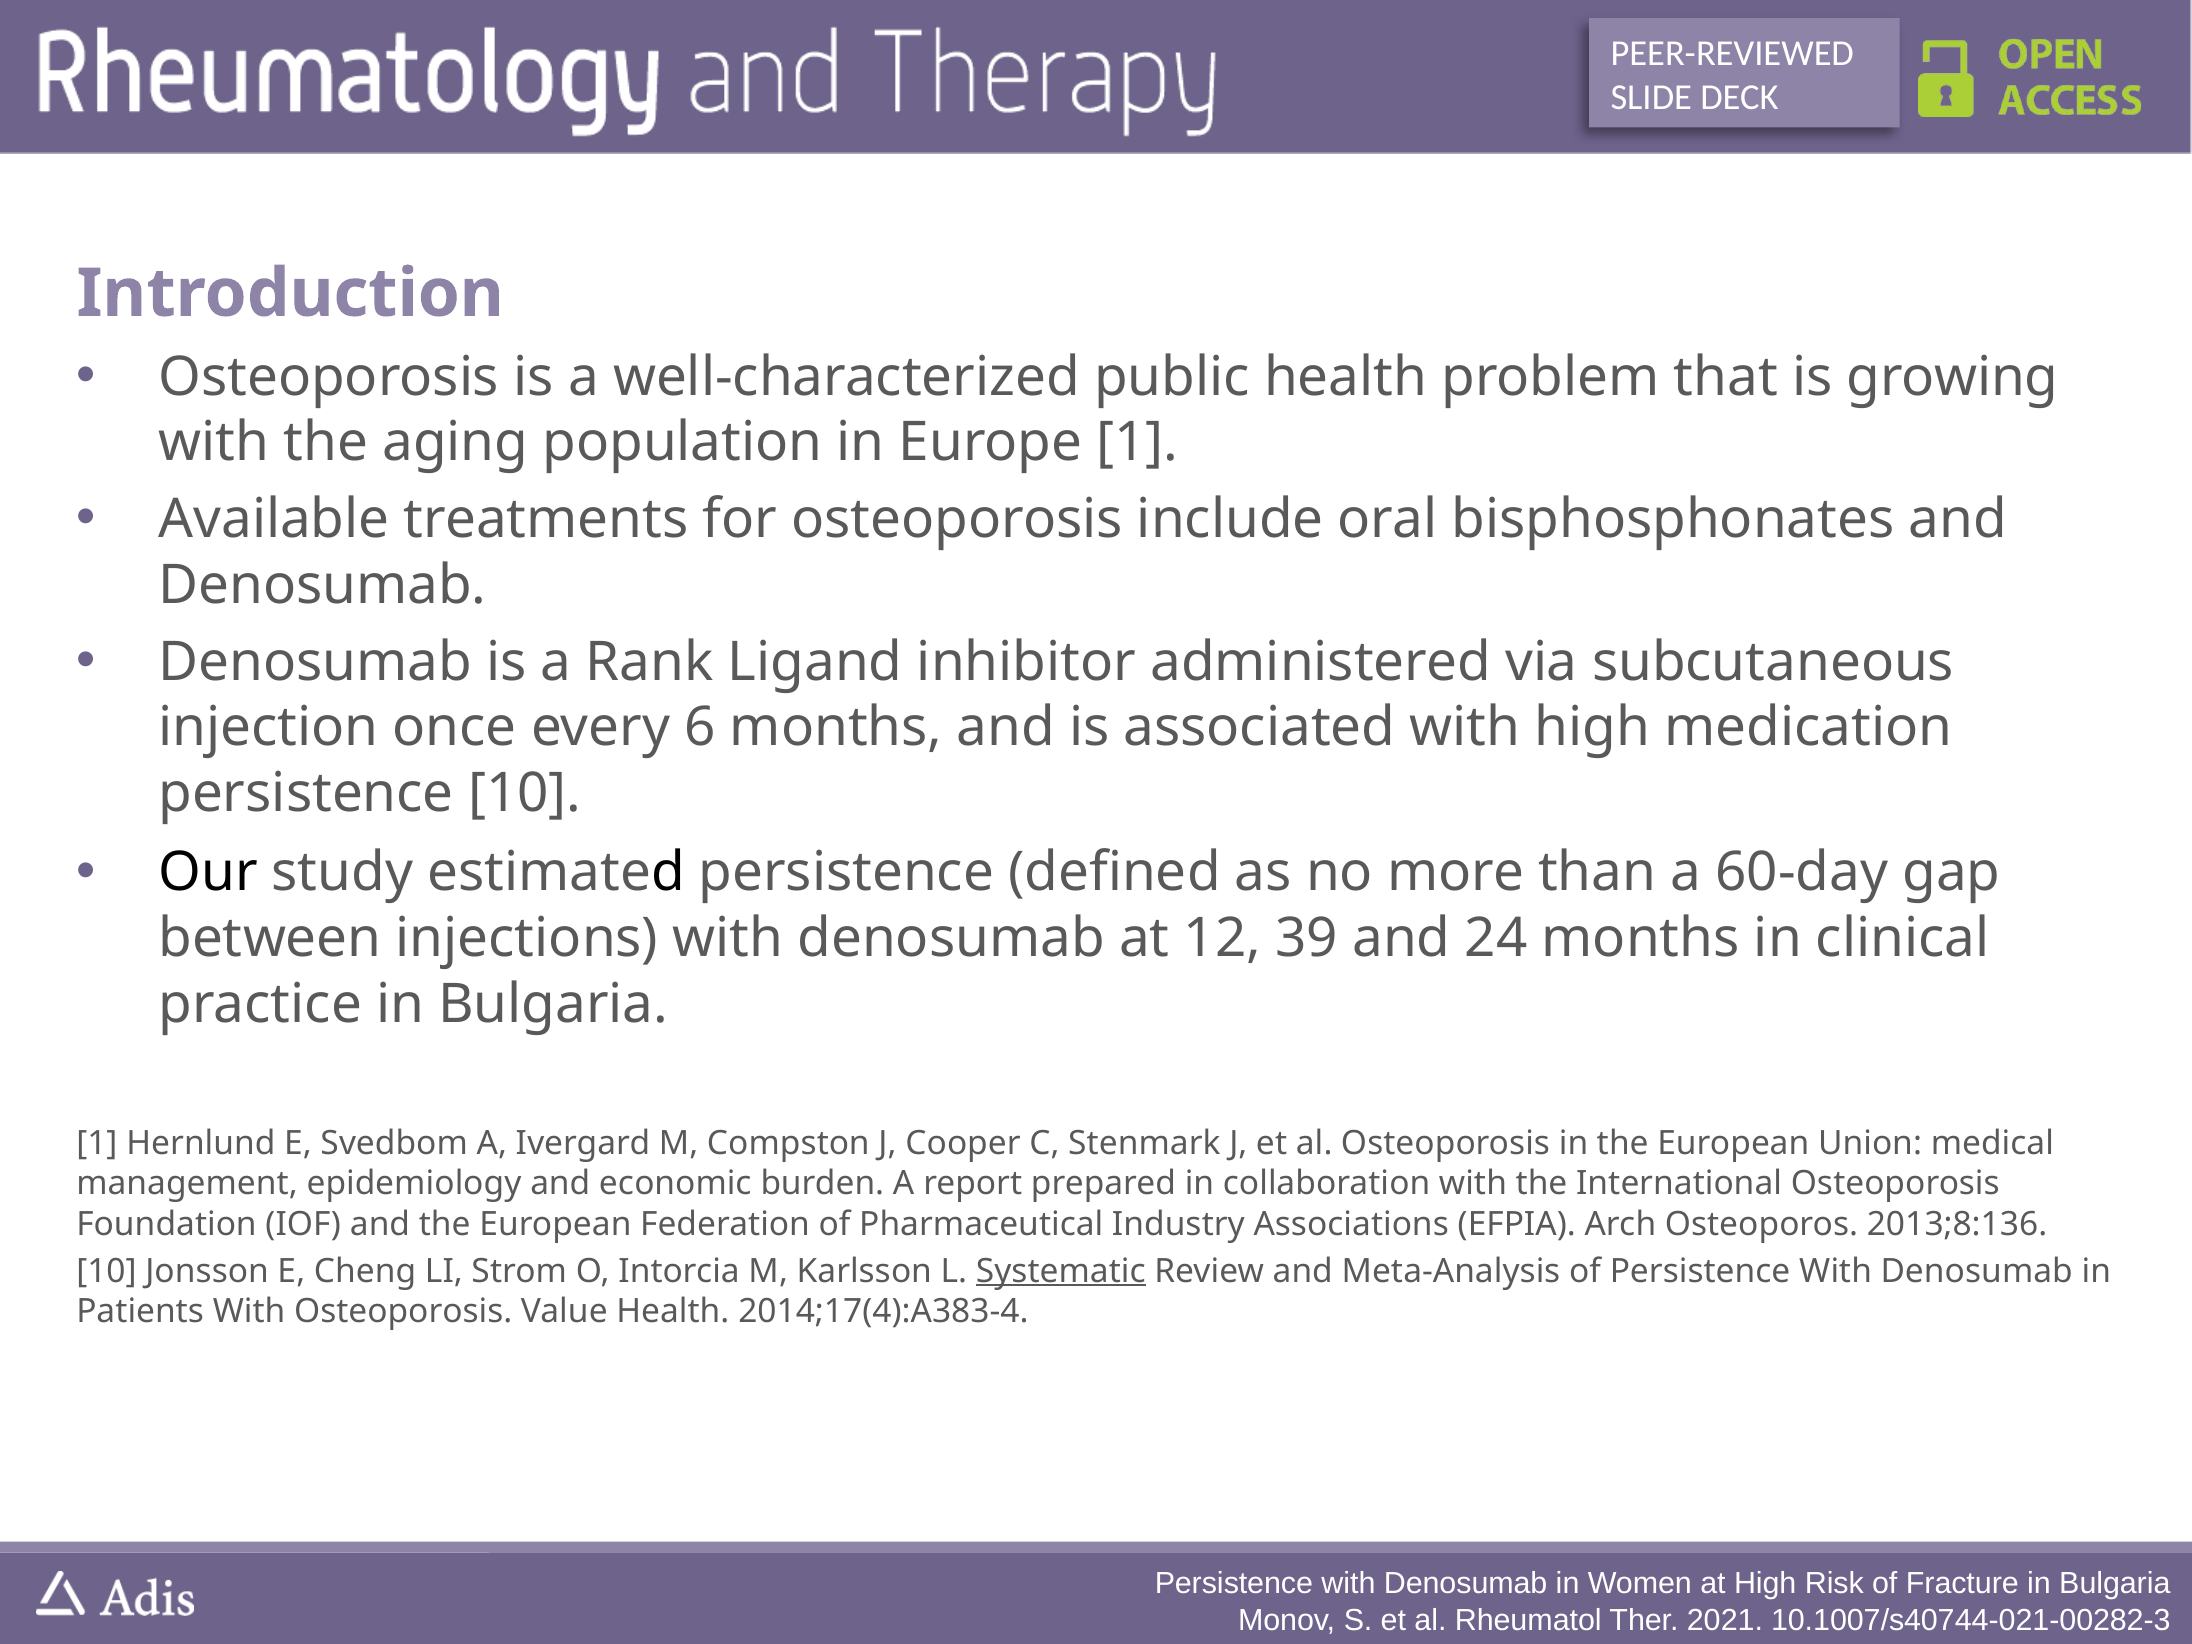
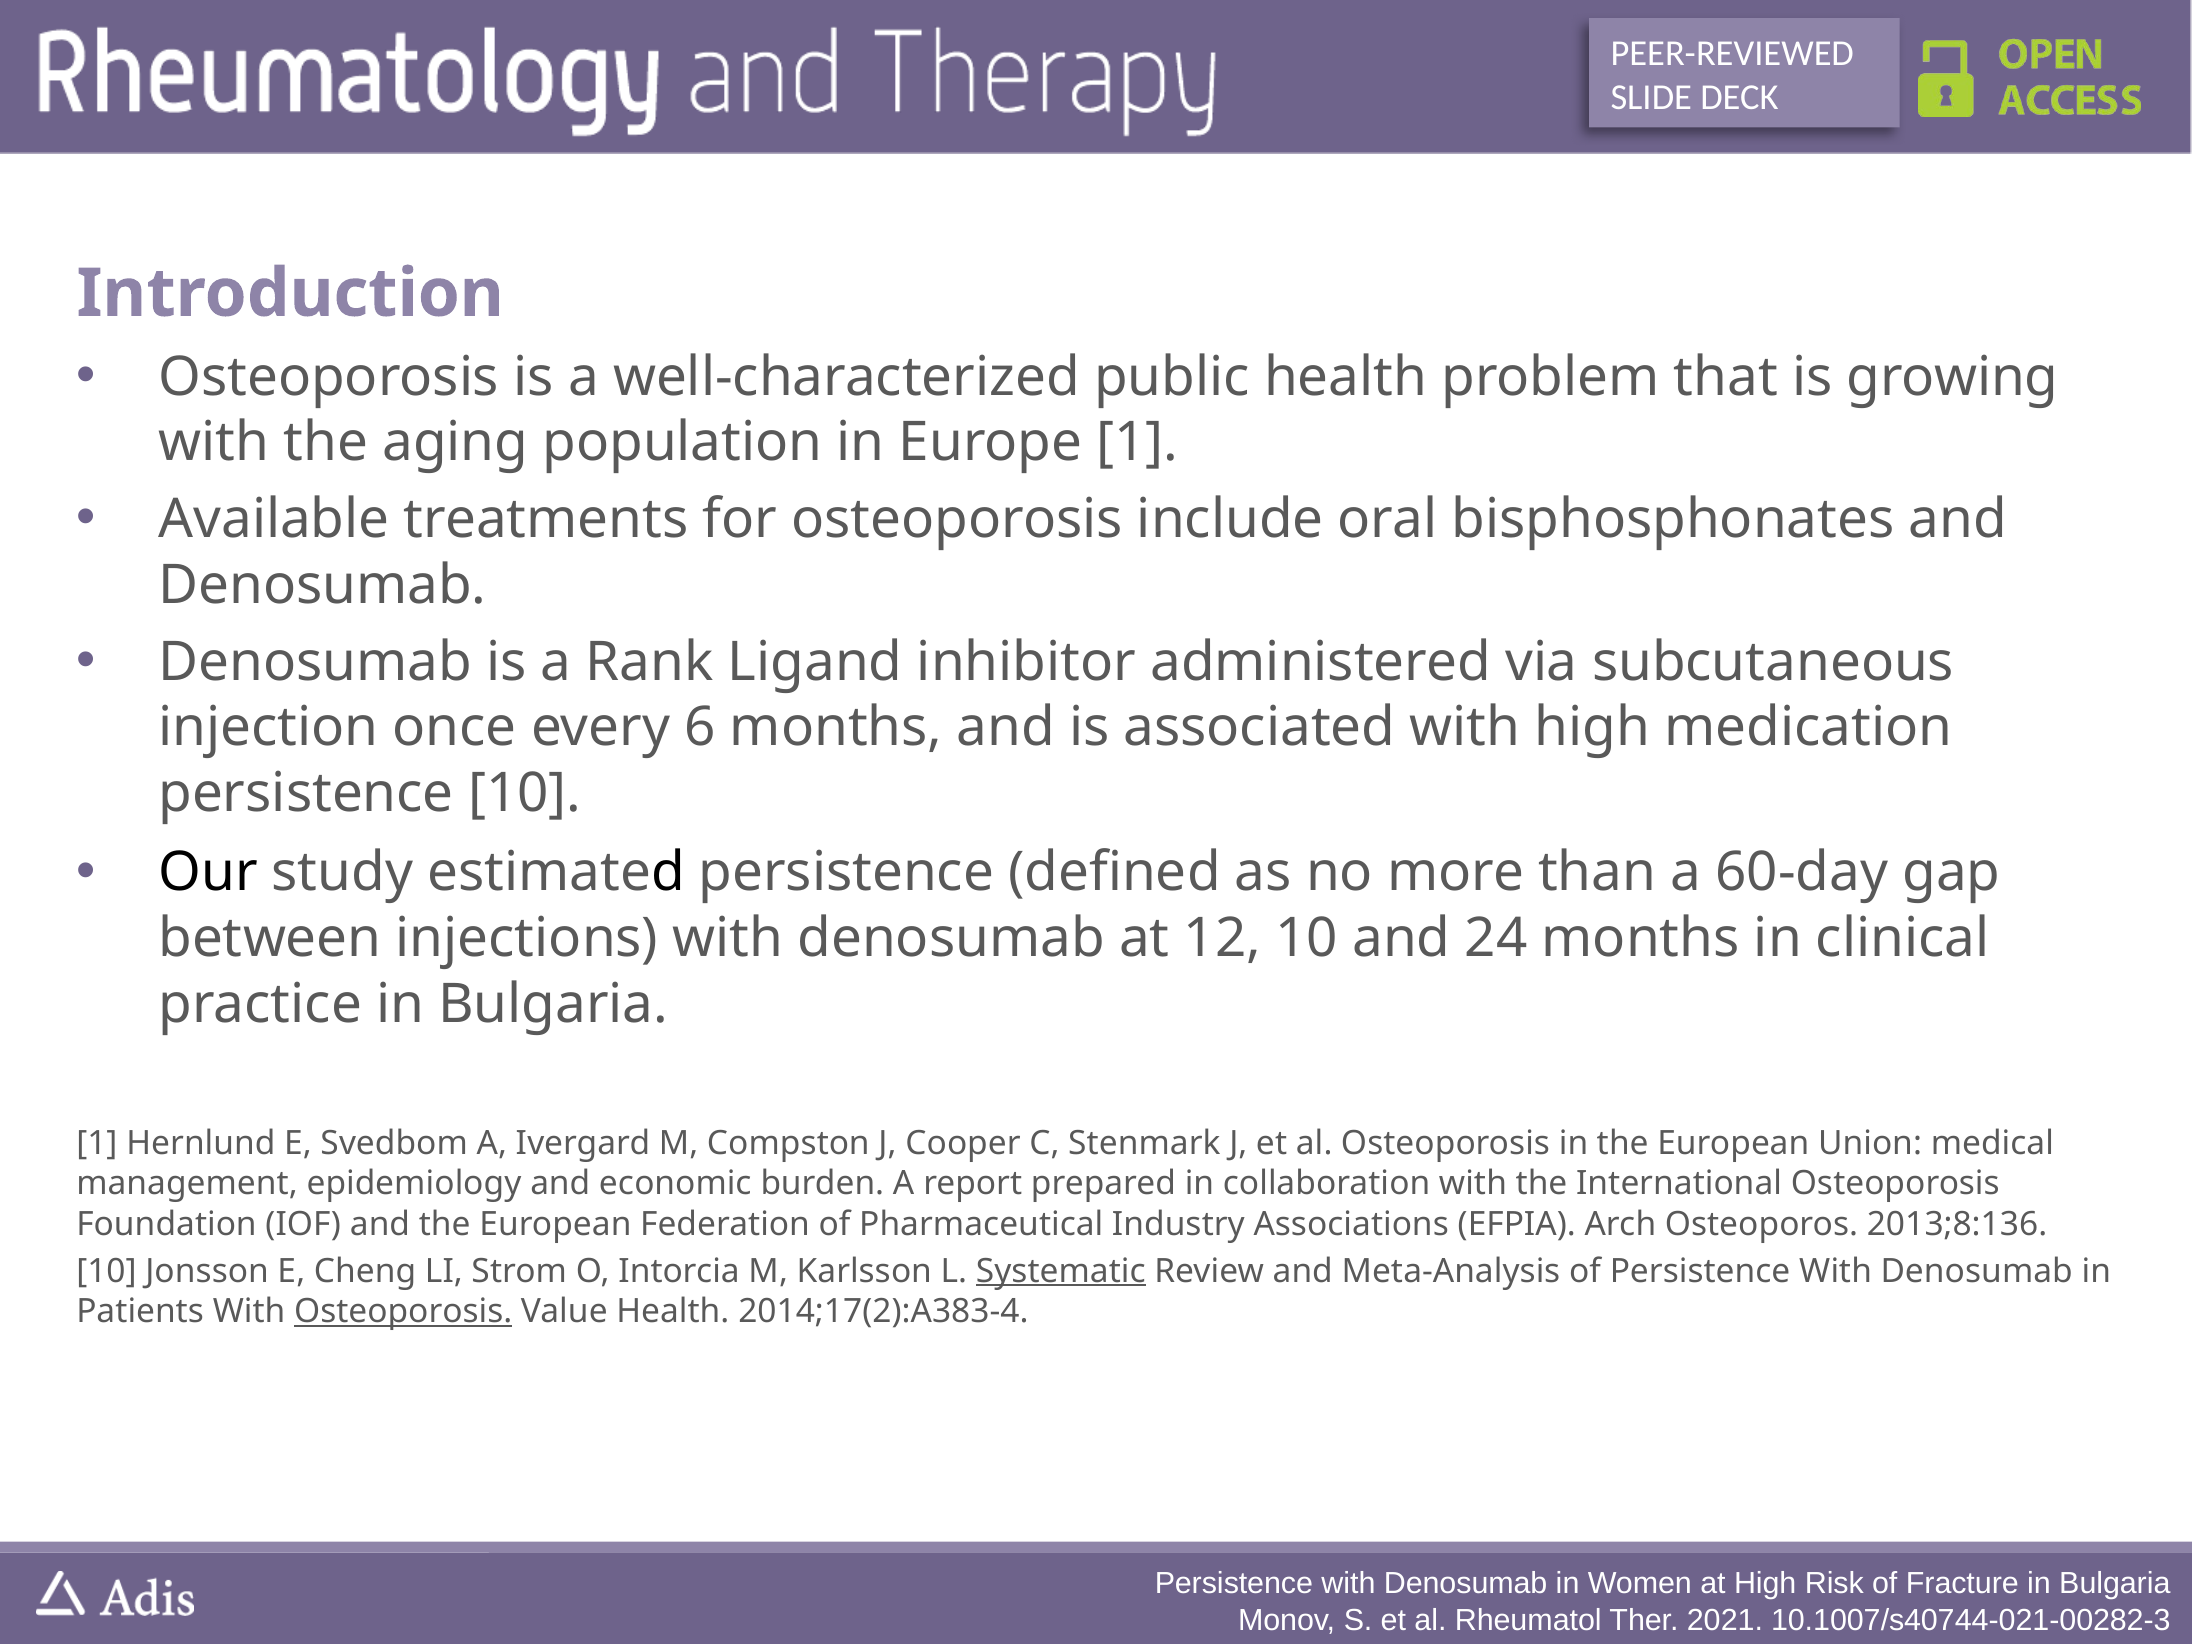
12 39: 39 -> 10 (1307, 939)
Osteoporosis underline: none -> present (403, 1311)
2014;17(4):A383-4: 2014;17(4):A383-4 -> 2014;17(2):A383-4 (883, 1311)
